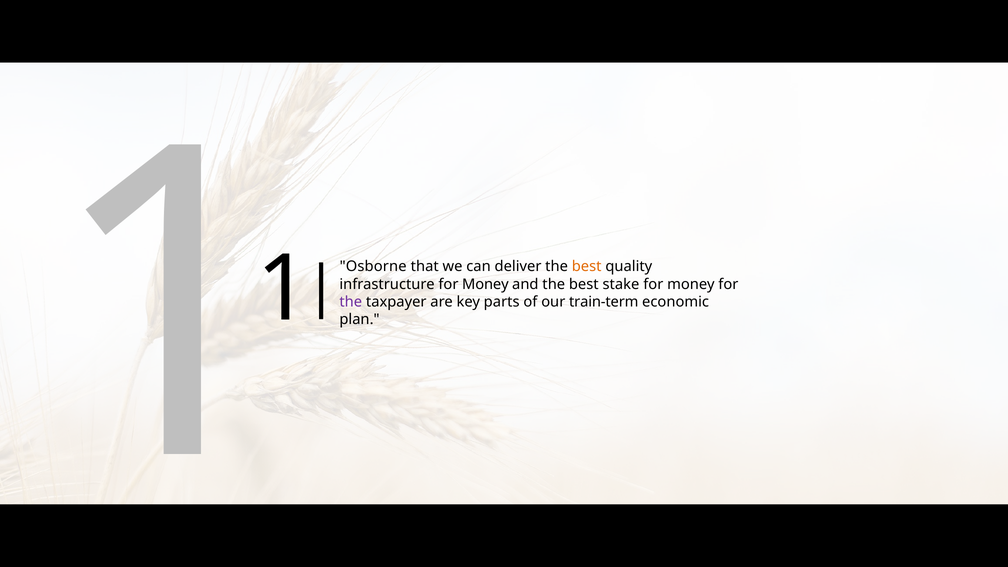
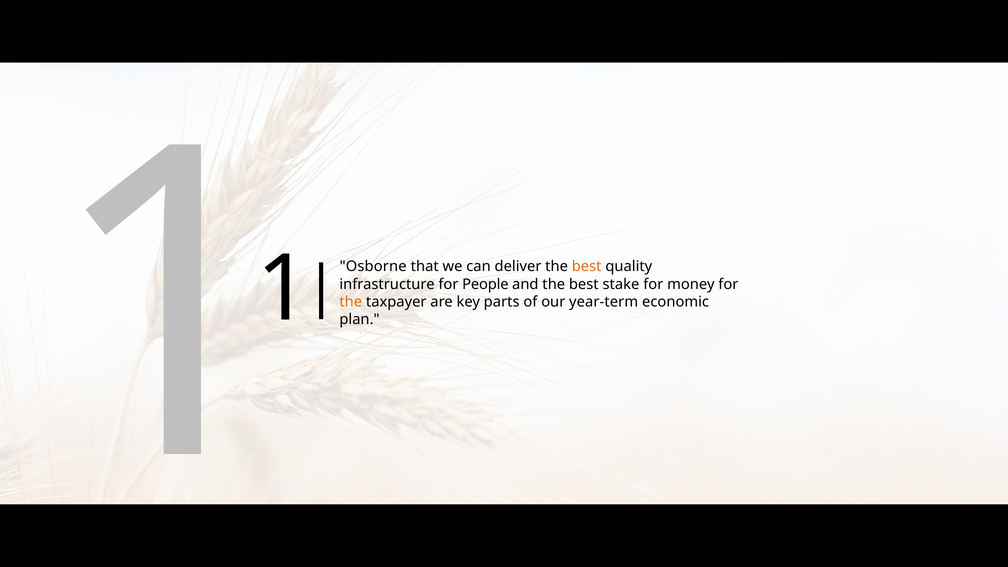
infrastructure for Money: Money -> People (485, 284)
the colour: purple -> orange (351, 302)
train-term: train-term -> year-term (604, 302)
